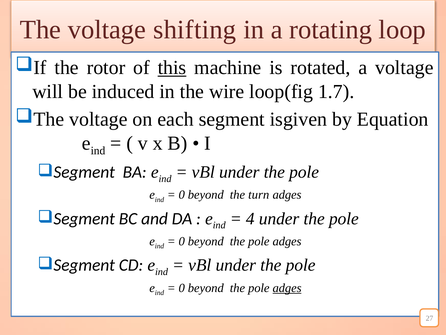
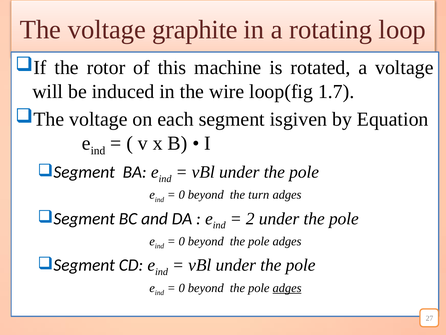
shifting: shifting -> graphite (195, 30)
this underline: present -> none (172, 68)
4: 4 -> 2 (250, 218)
